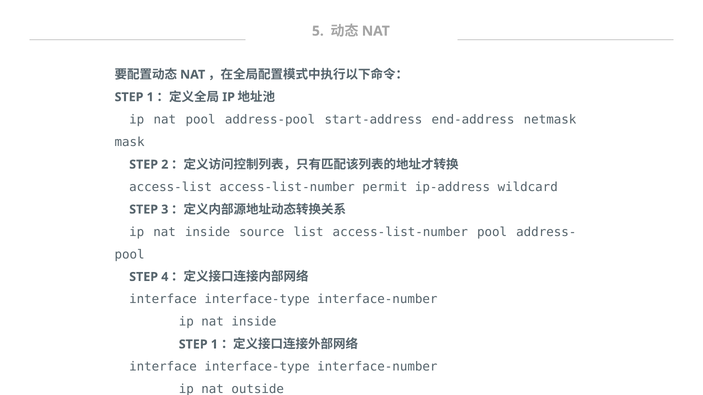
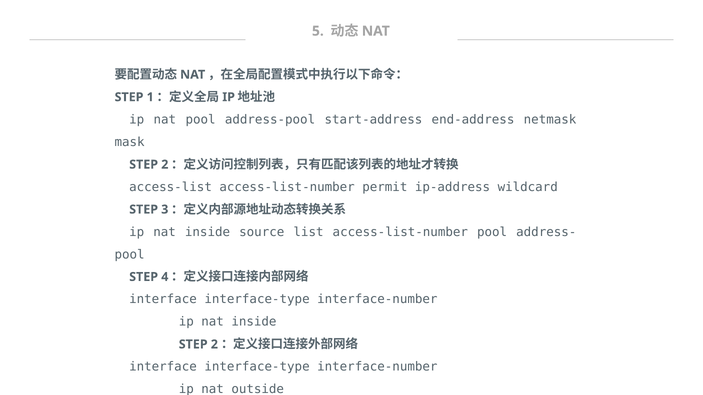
1: 1 -> 2 (214, 345)
